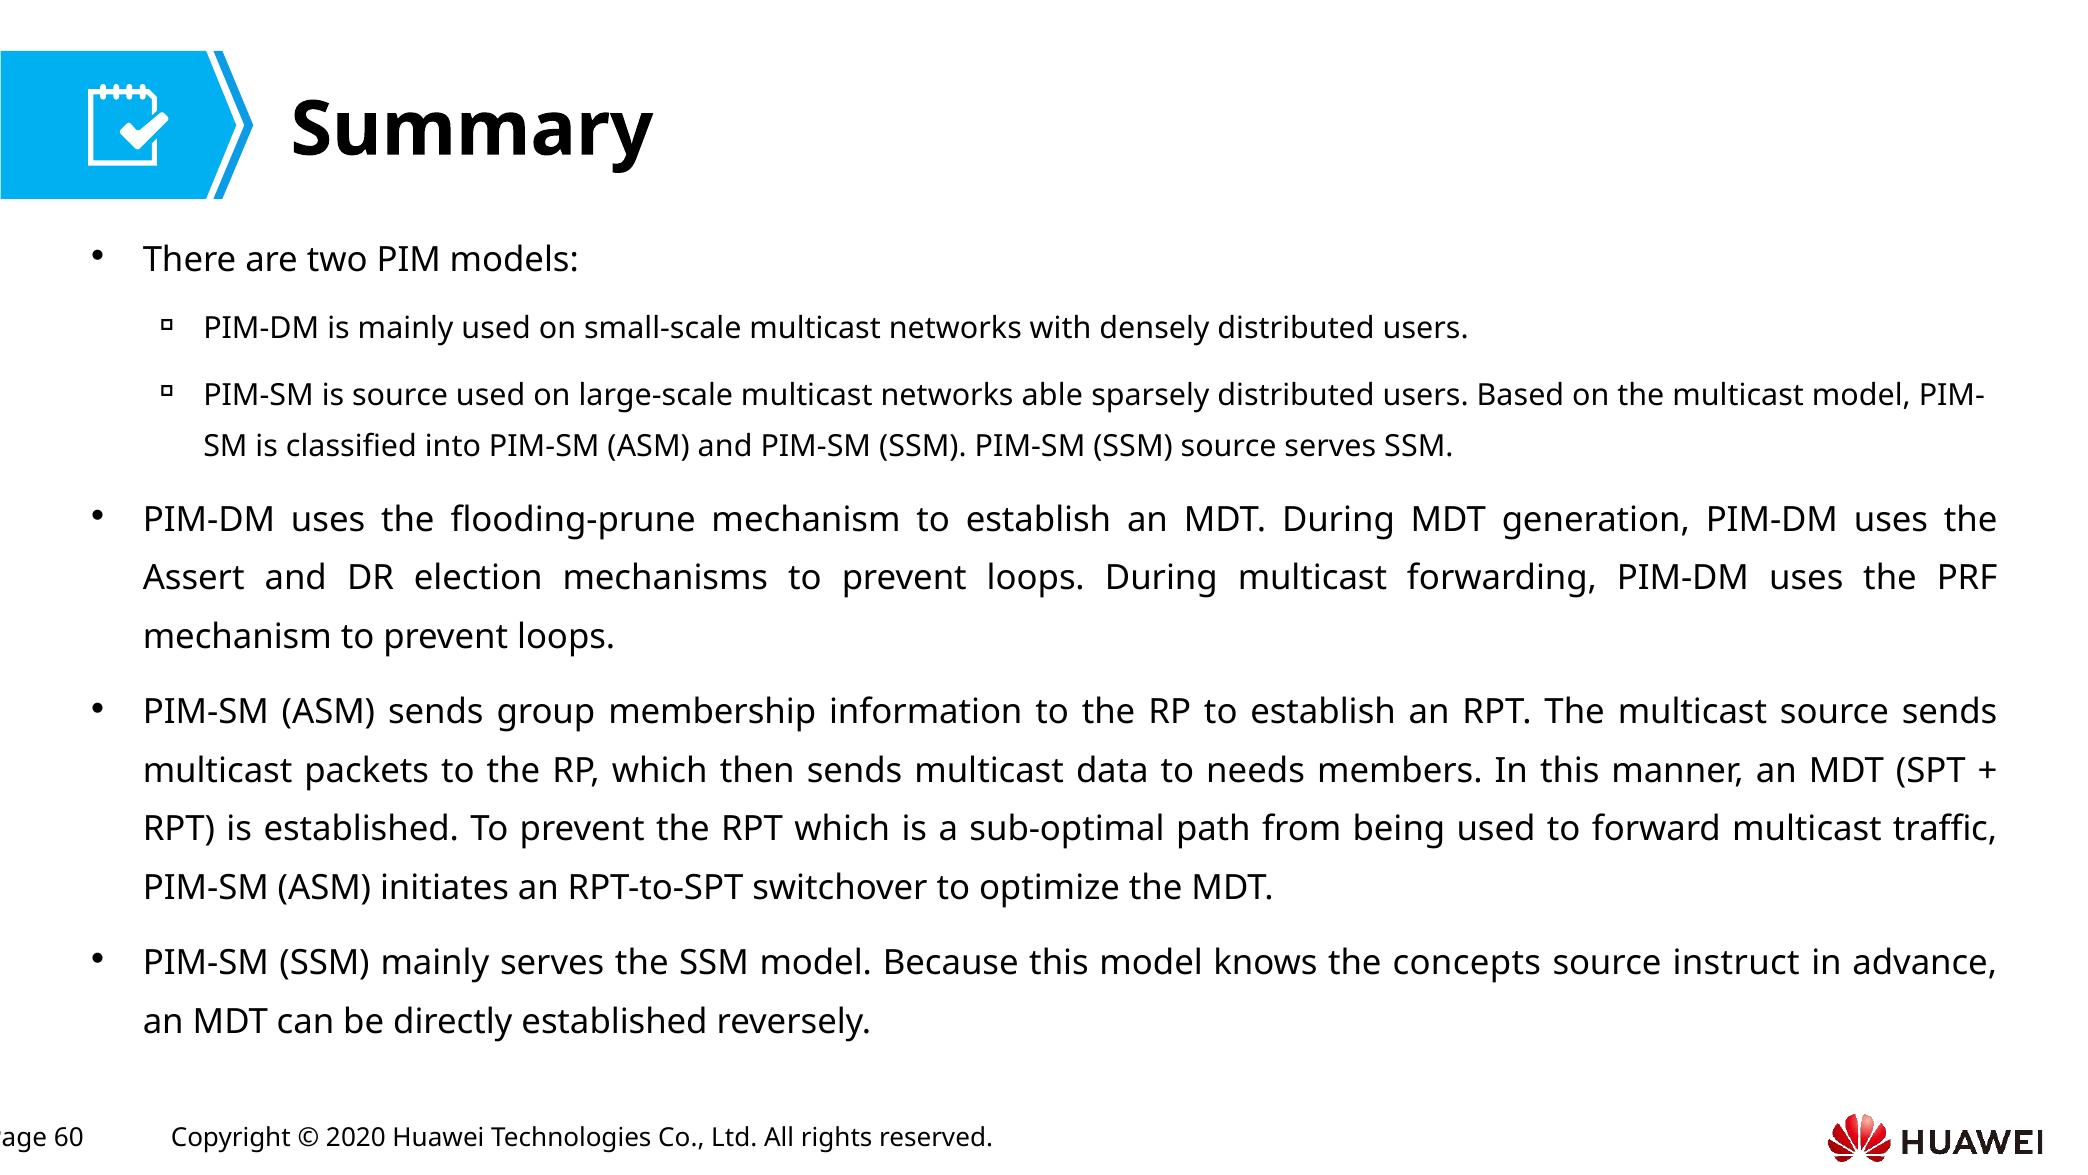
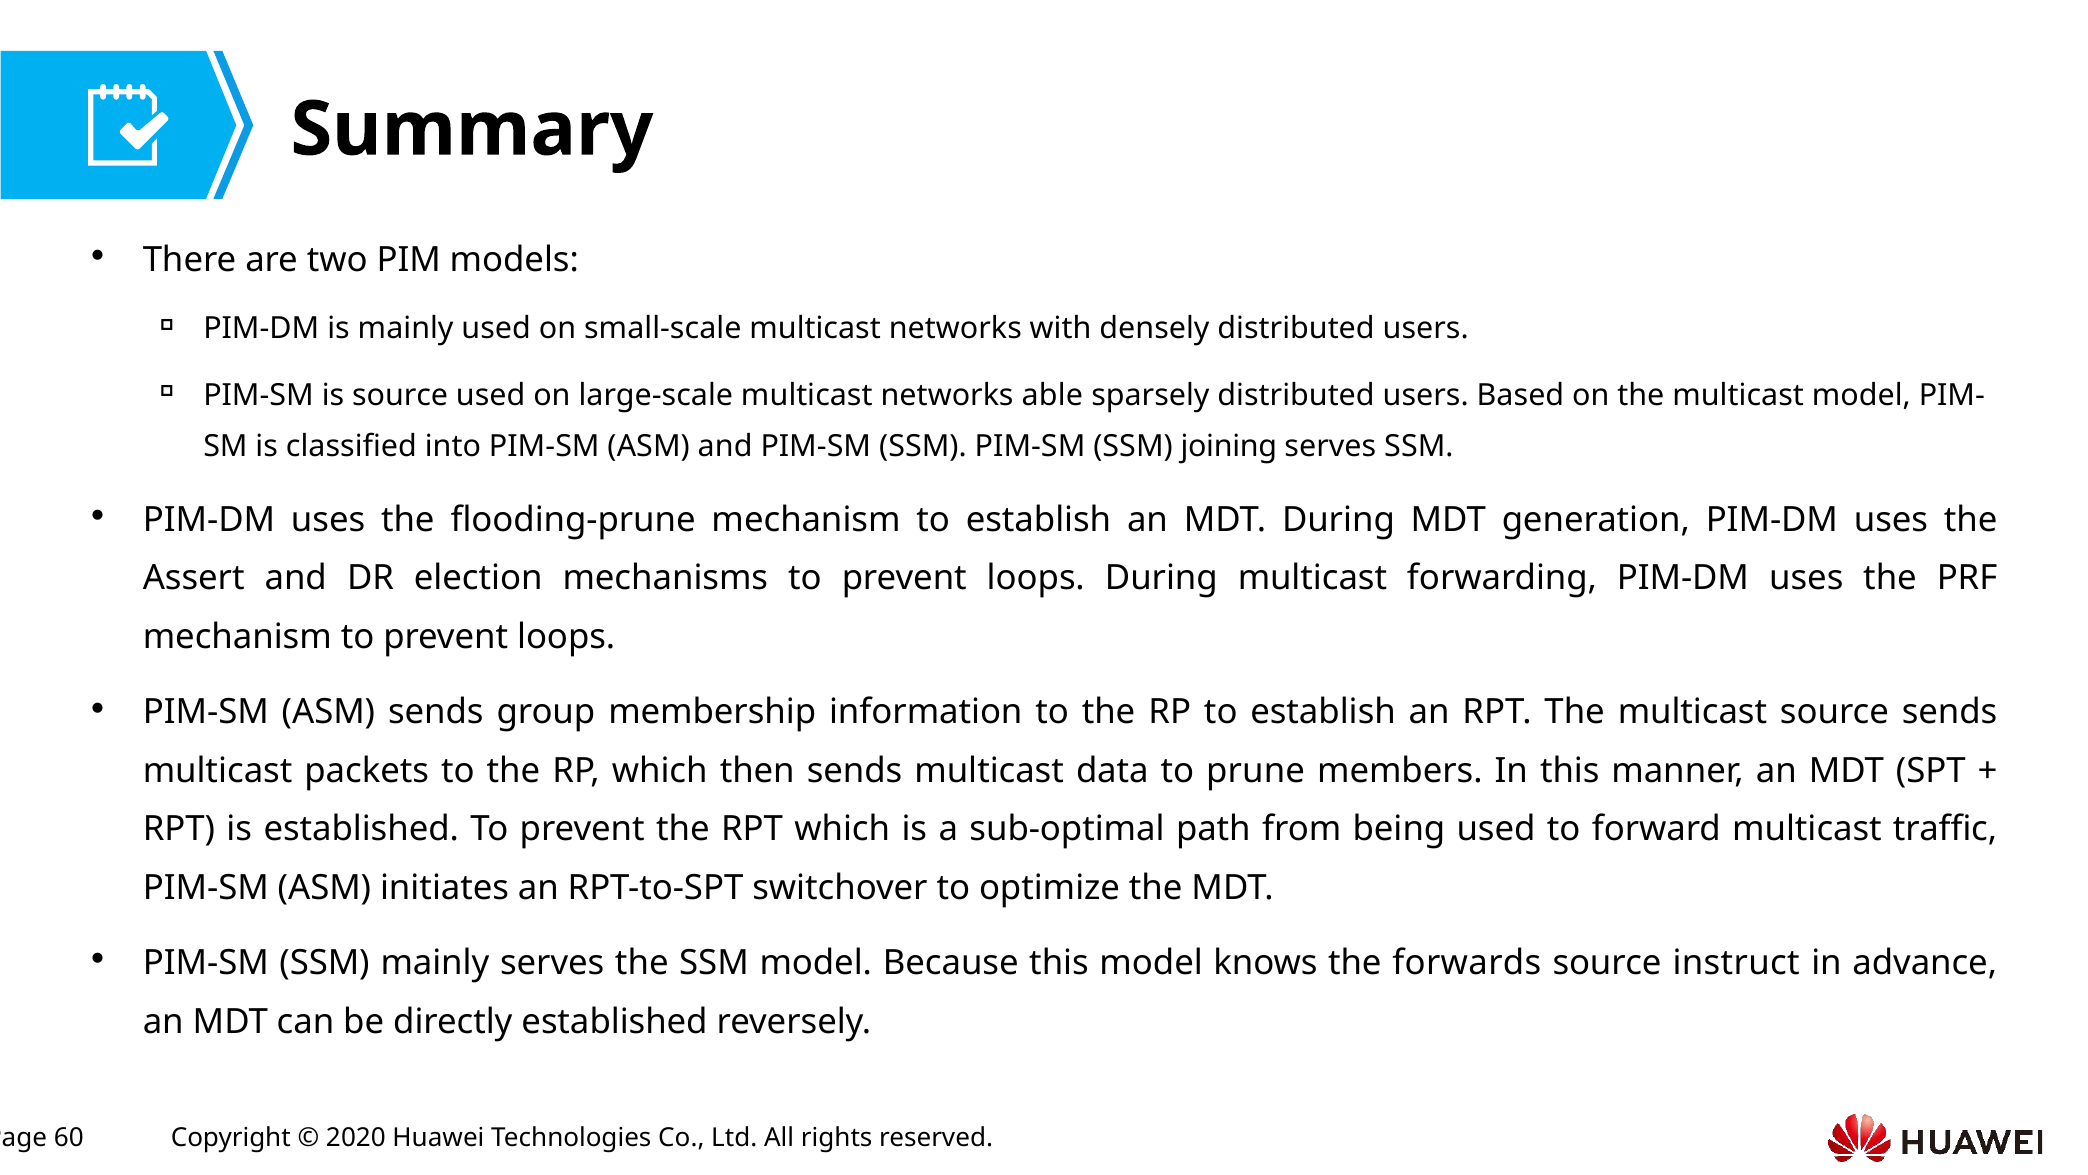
SSM source: source -> joining (1229, 447)
needs: needs -> prune (1256, 771)
concepts: concepts -> forwards (1467, 963)
